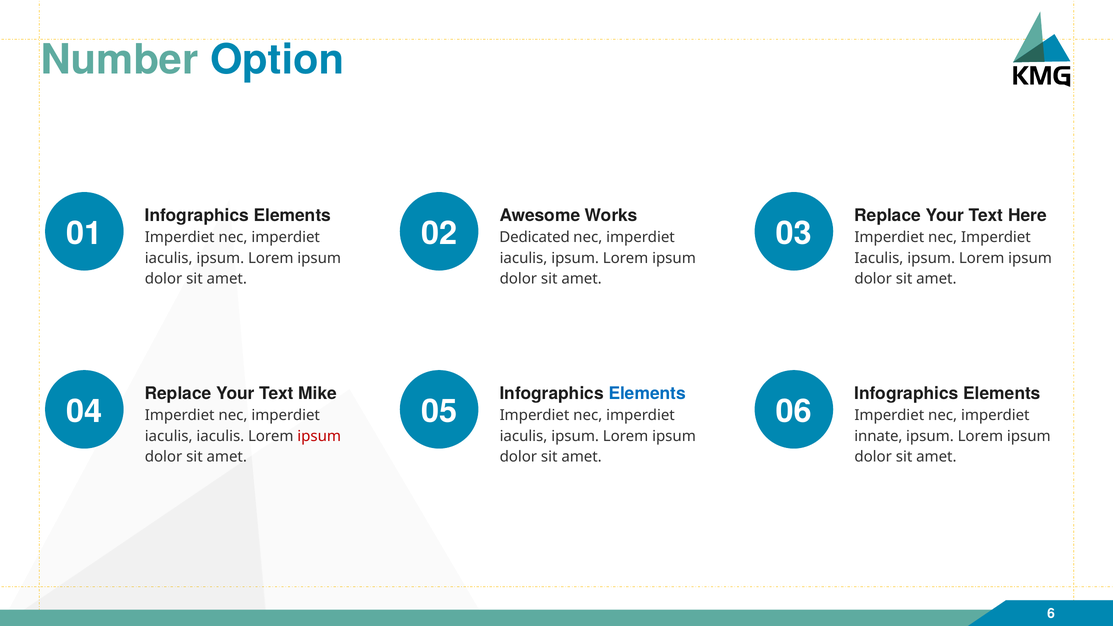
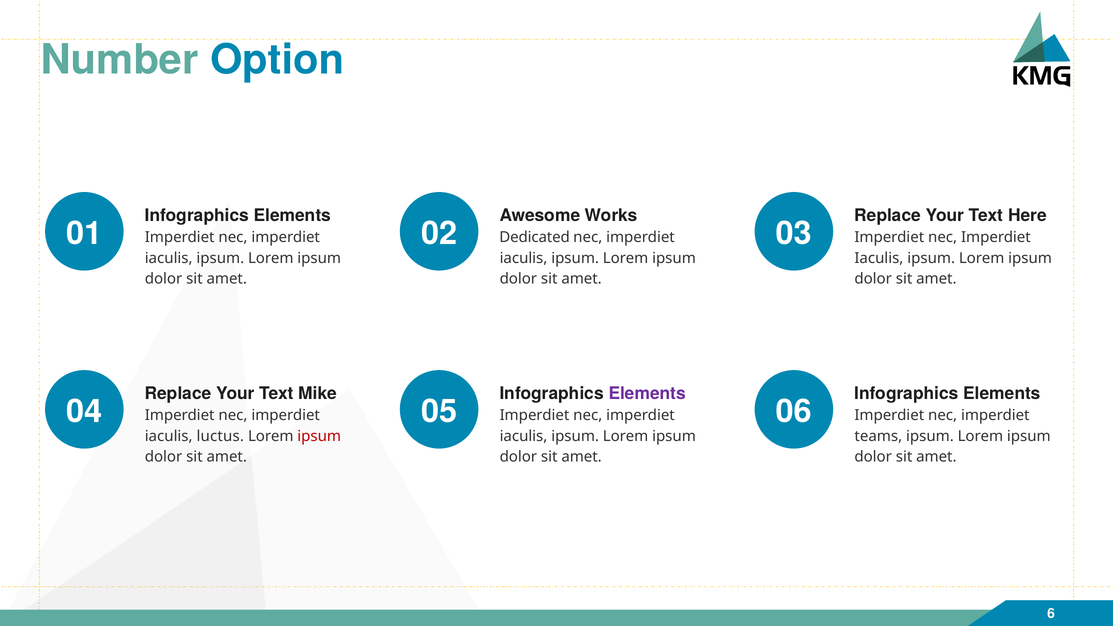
Elements colour: blue -> purple (647, 394)
iaculis iaculis: iaculis -> luctus (220, 436)
innate: innate -> teams (878, 436)
